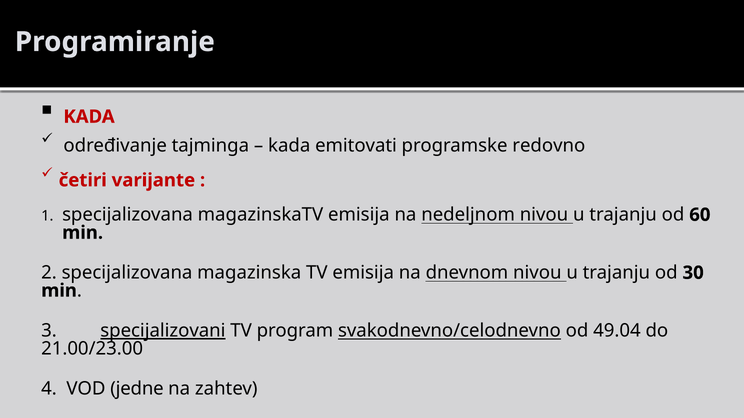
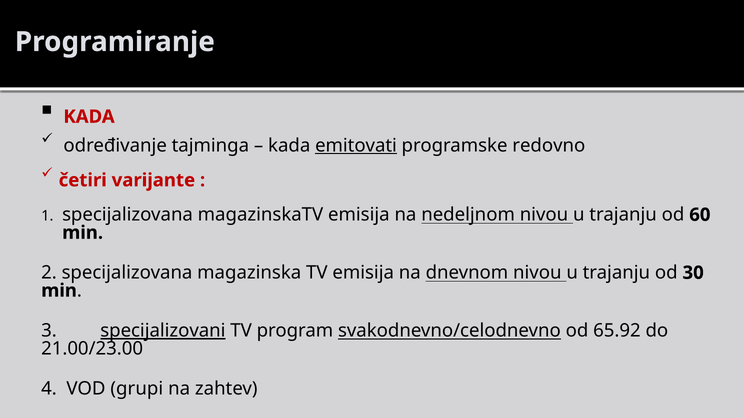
emitovati underline: none -> present (356, 146)
49.04: 49.04 -> 65.92 (617, 331)
jedne: jedne -> grupi (137, 389)
